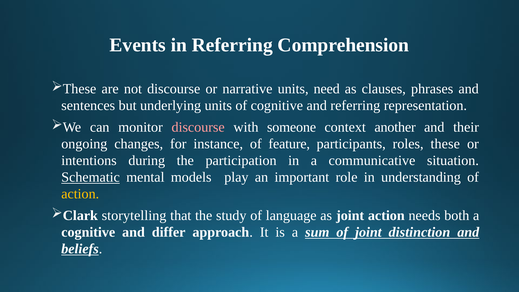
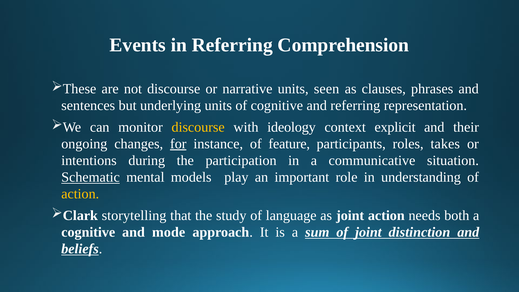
need: need -> seen (327, 89)
discourse colour: pink -> yellow (198, 127)
someone: someone -> ideology (292, 127)
another: another -> explicit (395, 127)
for underline: none -> present (178, 144)
these: these -> takes (445, 144)
differ: differ -> mode (169, 232)
